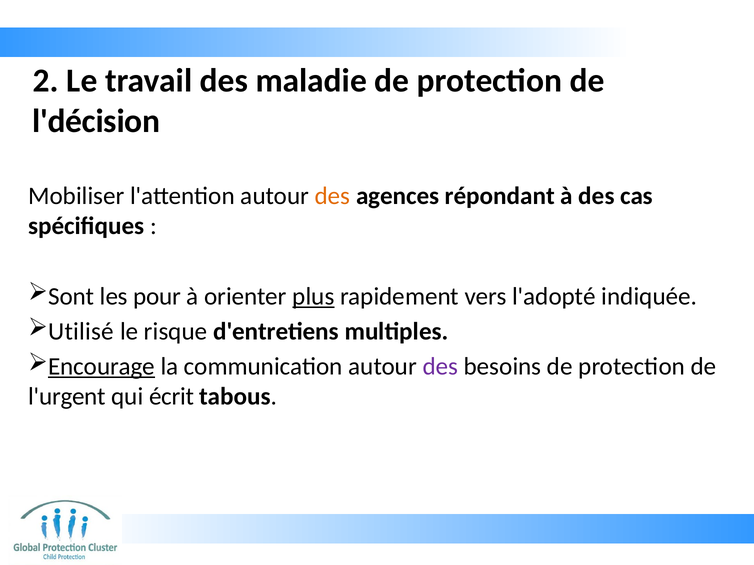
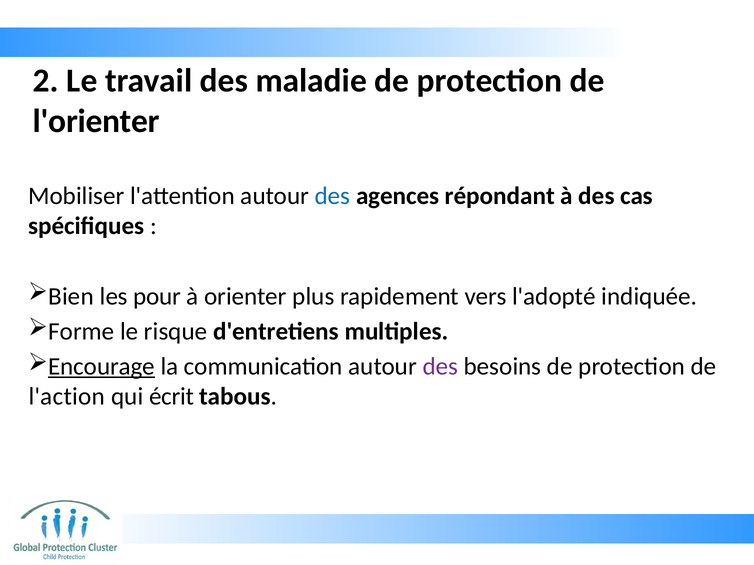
l'décision: l'décision -> l'orienter (96, 121)
des colour: orange -> blue (332, 196)
Sont: Sont -> Bien (71, 297)
plus underline: present -> none (313, 297)
Utilisé: Utilisé -> Forme (81, 332)
l'urgent: l'urgent -> l'action (67, 397)
